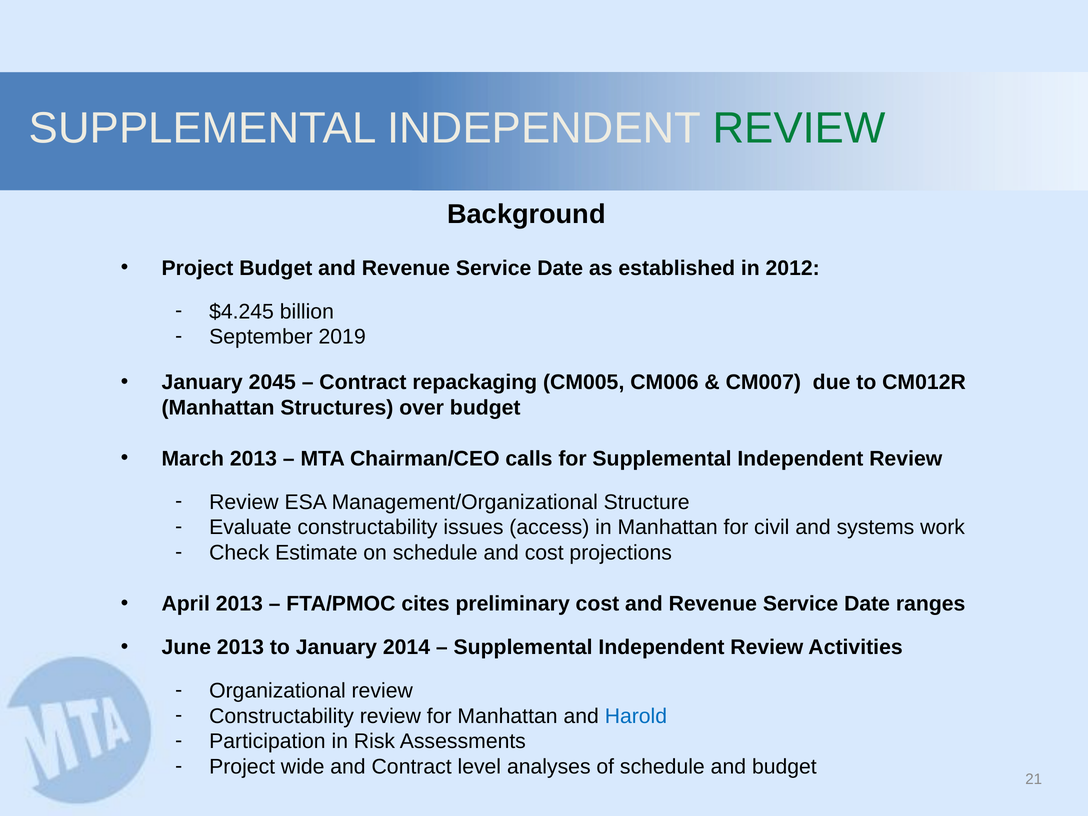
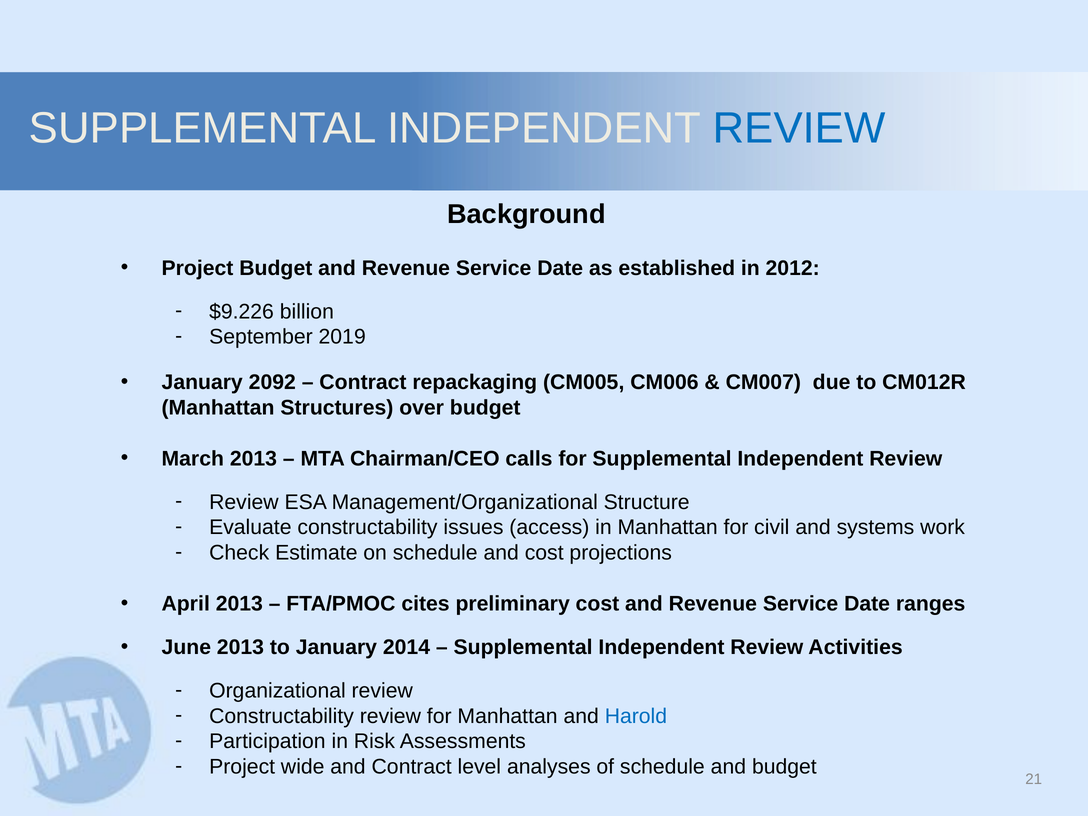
REVIEW colour: green -> blue (799, 128)
$4.245: $4.245 -> $9.226 (242, 312)
2045: 2045 -> 2092 (272, 382)
